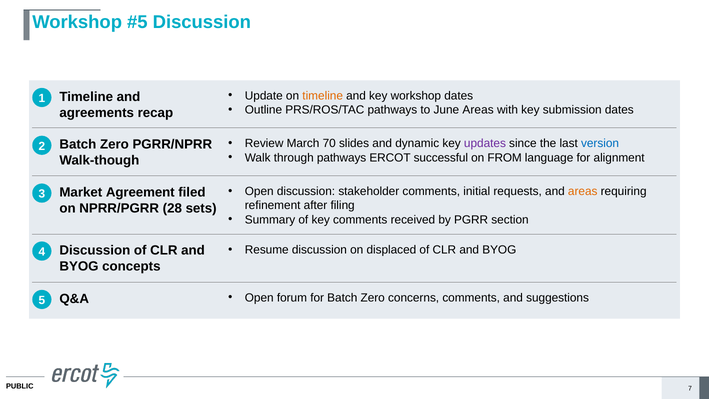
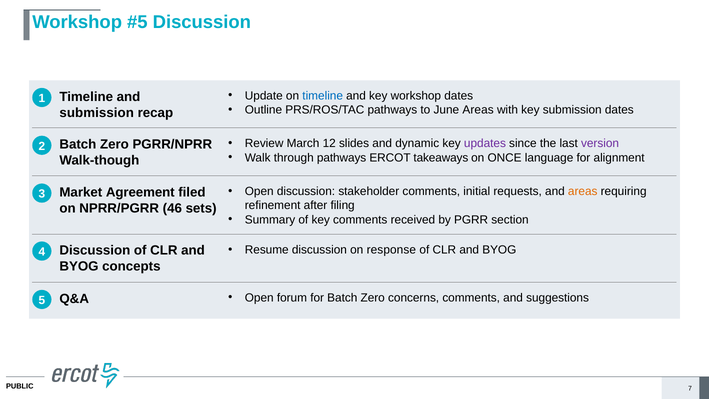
timeline colour: orange -> blue (323, 96)
agreements: agreements -> submission (97, 113)
70: 70 -> 12 (329, 144)
version colour: blue -> purple (600, 144)
successful: successful -> takeaways (441, 158)
FROM: FROM -> ONCE (505, 158)
28: 28 -> 46 (172, 208)
displaced: displaced -> response (391, 250)
